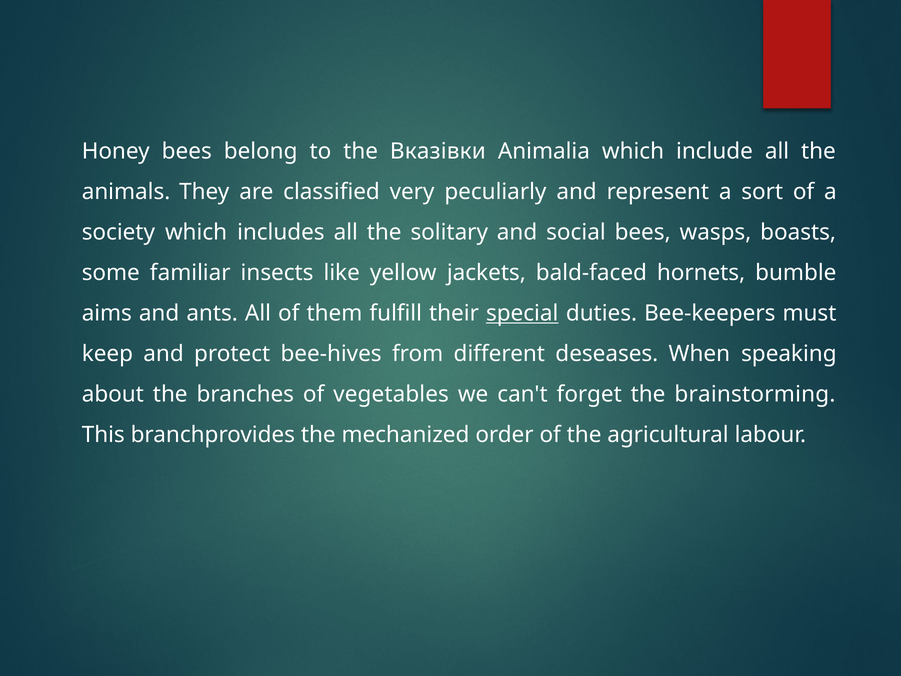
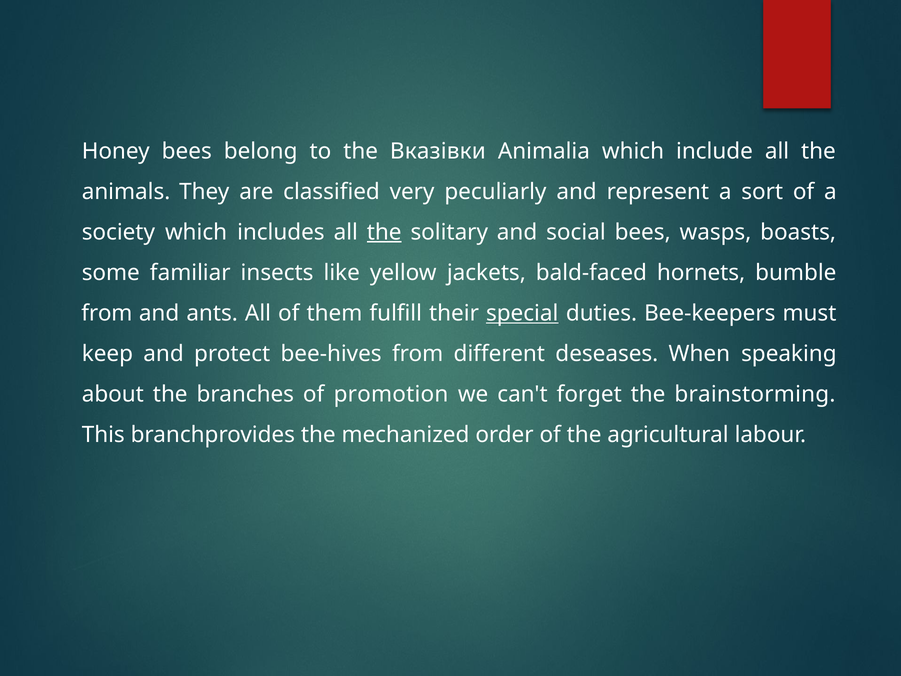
the underline: none -> present (384, 232)
aims: aims -> from (107, 313)
vegetables: vegetables -> promotion (391, 394)
